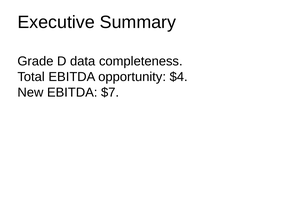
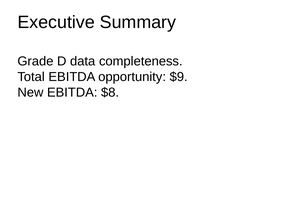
$4: $4 -> $9 (179, 77)
$7: $7 -> $8 (110, 92)
